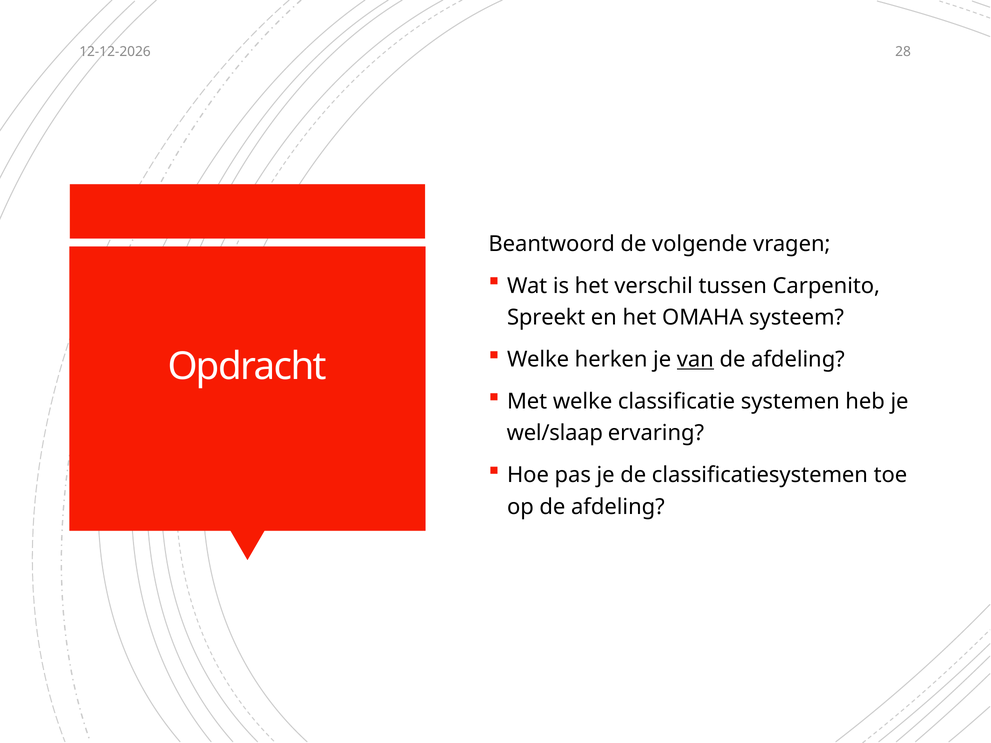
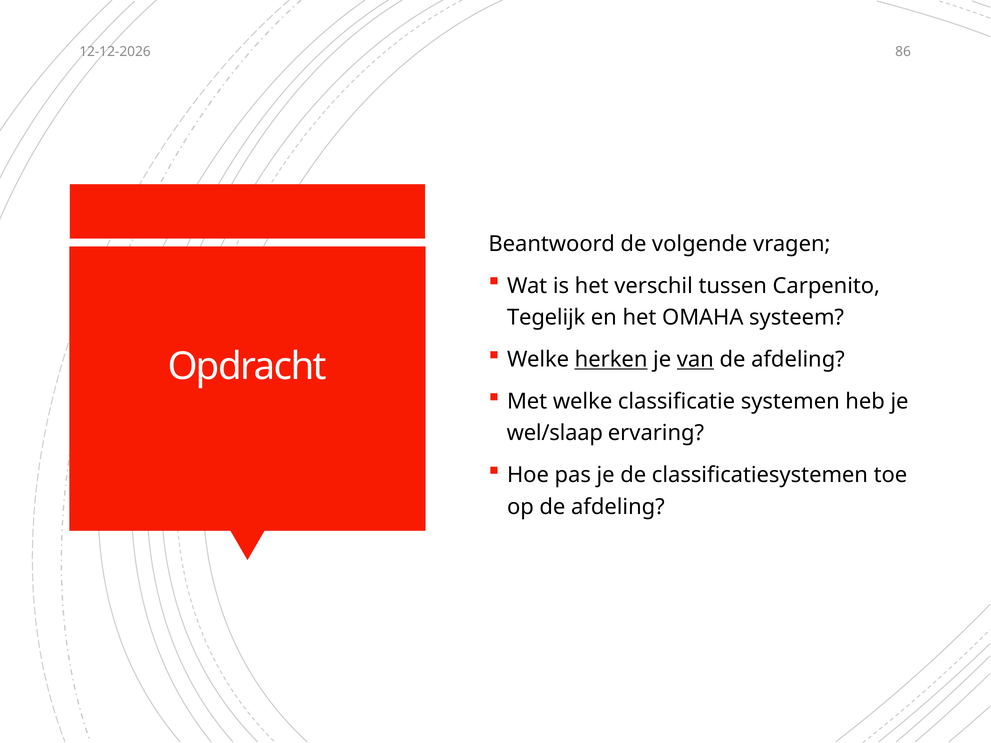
28: 28 -> 86 (903, 52)
Spreekt: Spreekt -> Tegelijk (546, 318)
herken underline: none -> present (611, 360)
